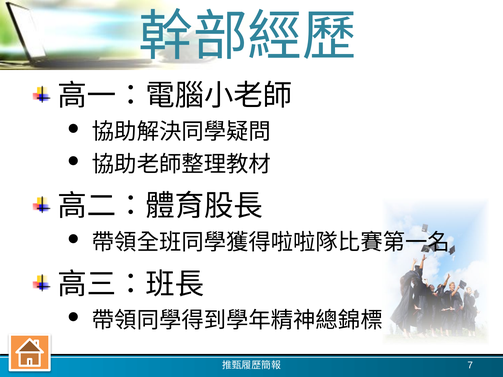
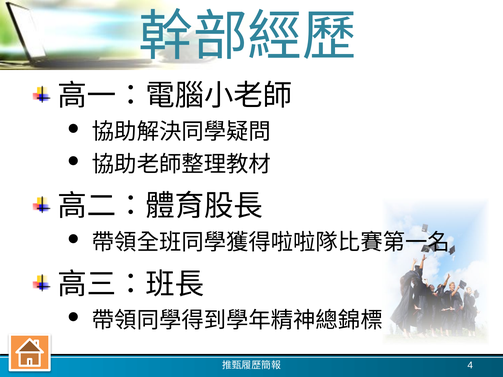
7: 7 -> 4 (470, 366)
